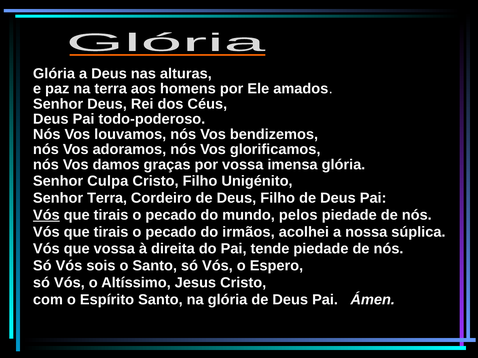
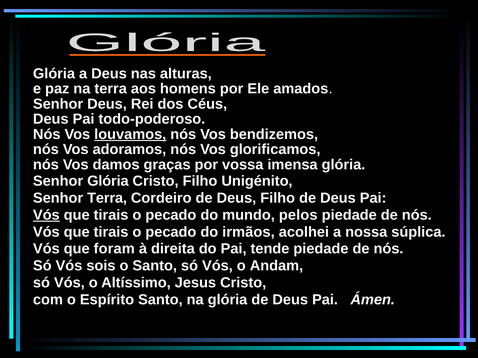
louvamos underline: none -> present (130, 134)
Senhor Culpa: Culpa -> Glória (108, 181)
que vossa: vossa -> foram (114, 249)
Espero: Espero -> Andam (276, 266)
